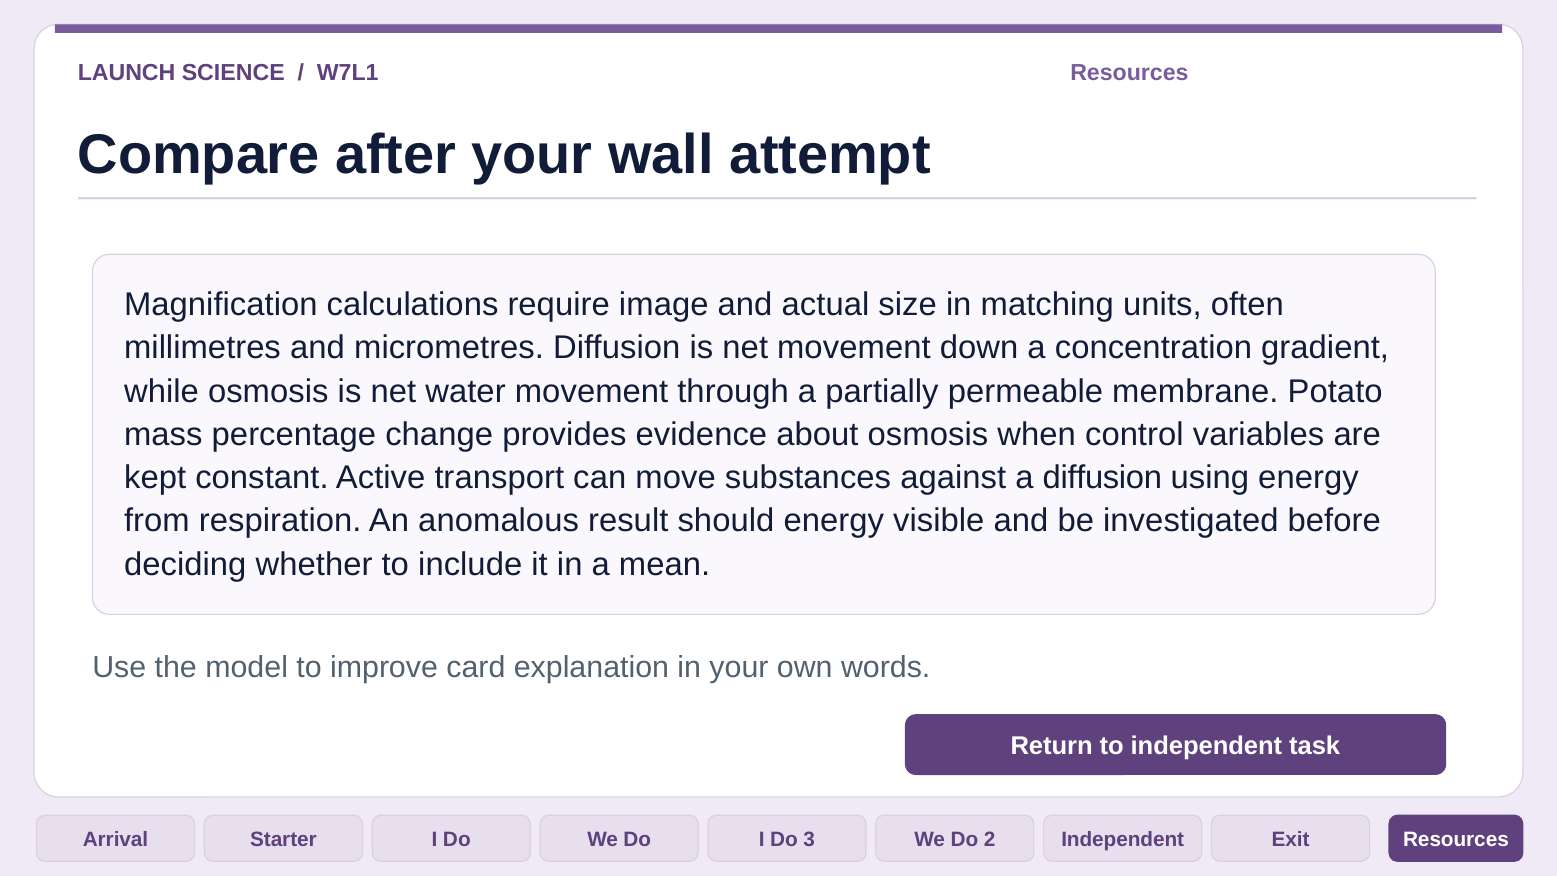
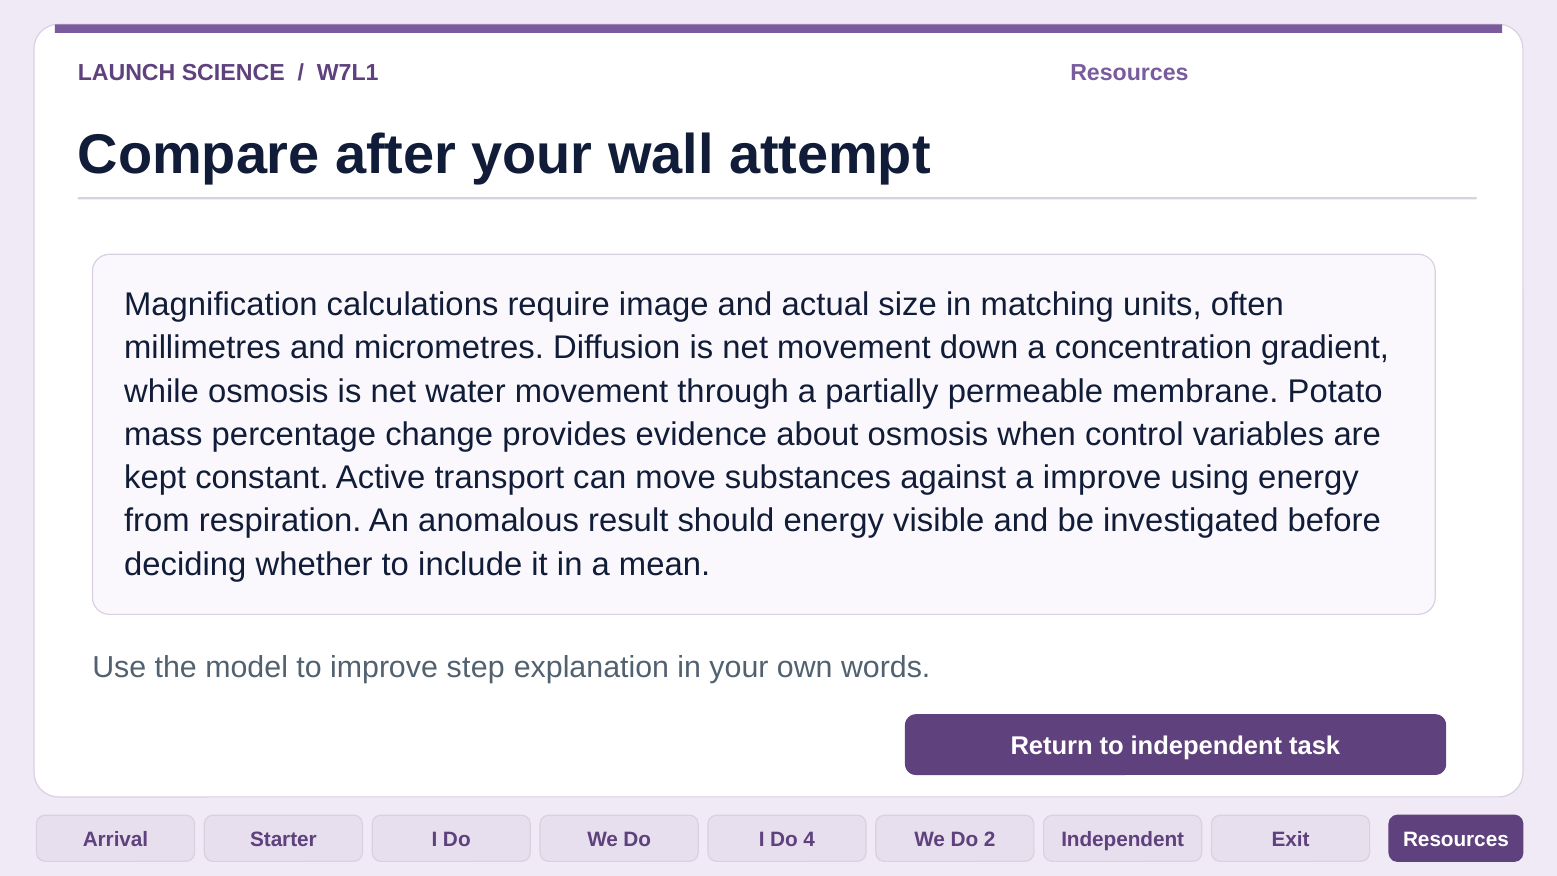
a diffusion: diffusion -> improve (1102, 478)
card: card -> step (476, 667)
3: 3 -> 4 (809, 839)
